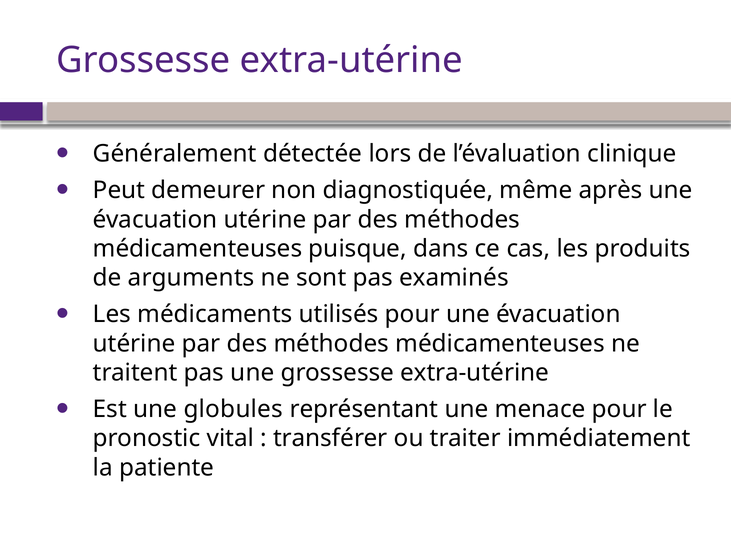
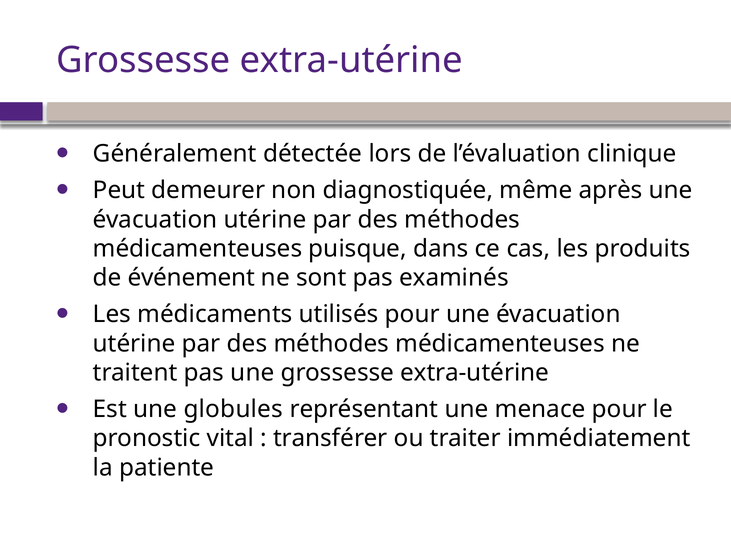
arguments: arguments -> événement (191, 278)
